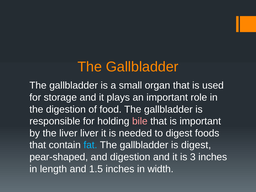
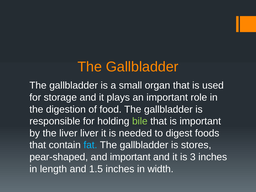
bile colour: pink -> light green (140, 121)
is digest: digest -> stores (196, 145)
and digestion: digestion -> important (130, 157)
